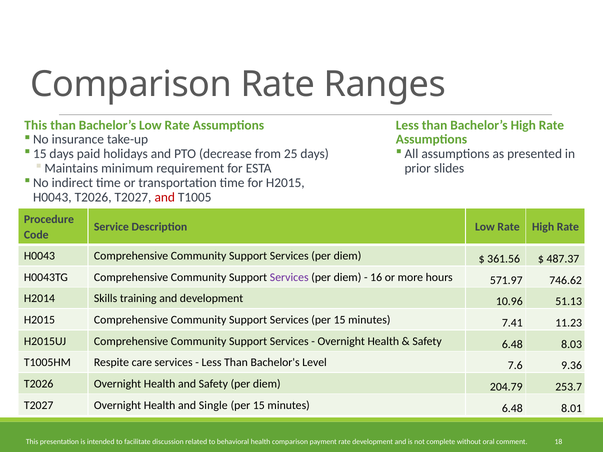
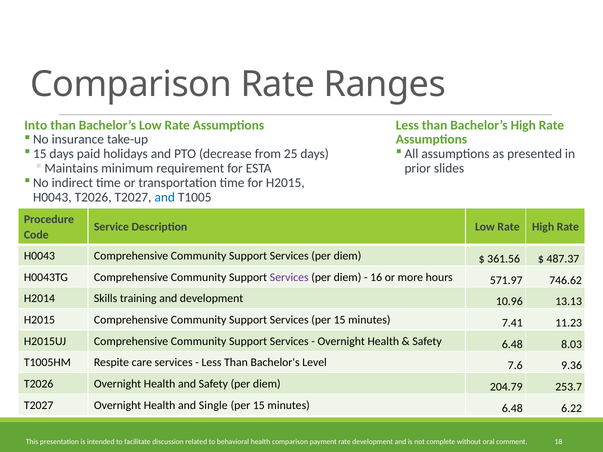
This: This -> Into (36, 125)
and colour: red -> blue (165, 197)
51.13: 51.13 -> 13.13 (569, 302)
8.01: 8.01 -> 6.22 (572, 408)
